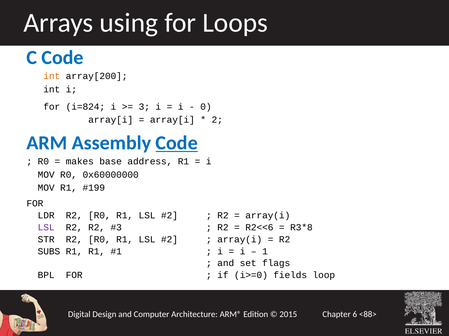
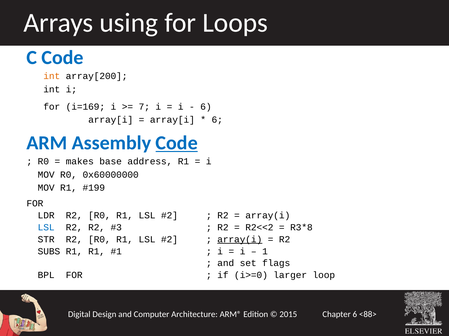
i=824: i=824 -> i=169 (85, 107)
3: 3 -> 7 (144, 107)
0: 0 -> 6 (206, 107)
2: 2 -> 6 (217, 120)
LSL colour: purple -> blue (46, 228)
R2<<6: R2<<6 -> R2<<2 (259, 228)
array(i underline: none -> present (240, 240)
fields: fields -> larger (290, 276)
